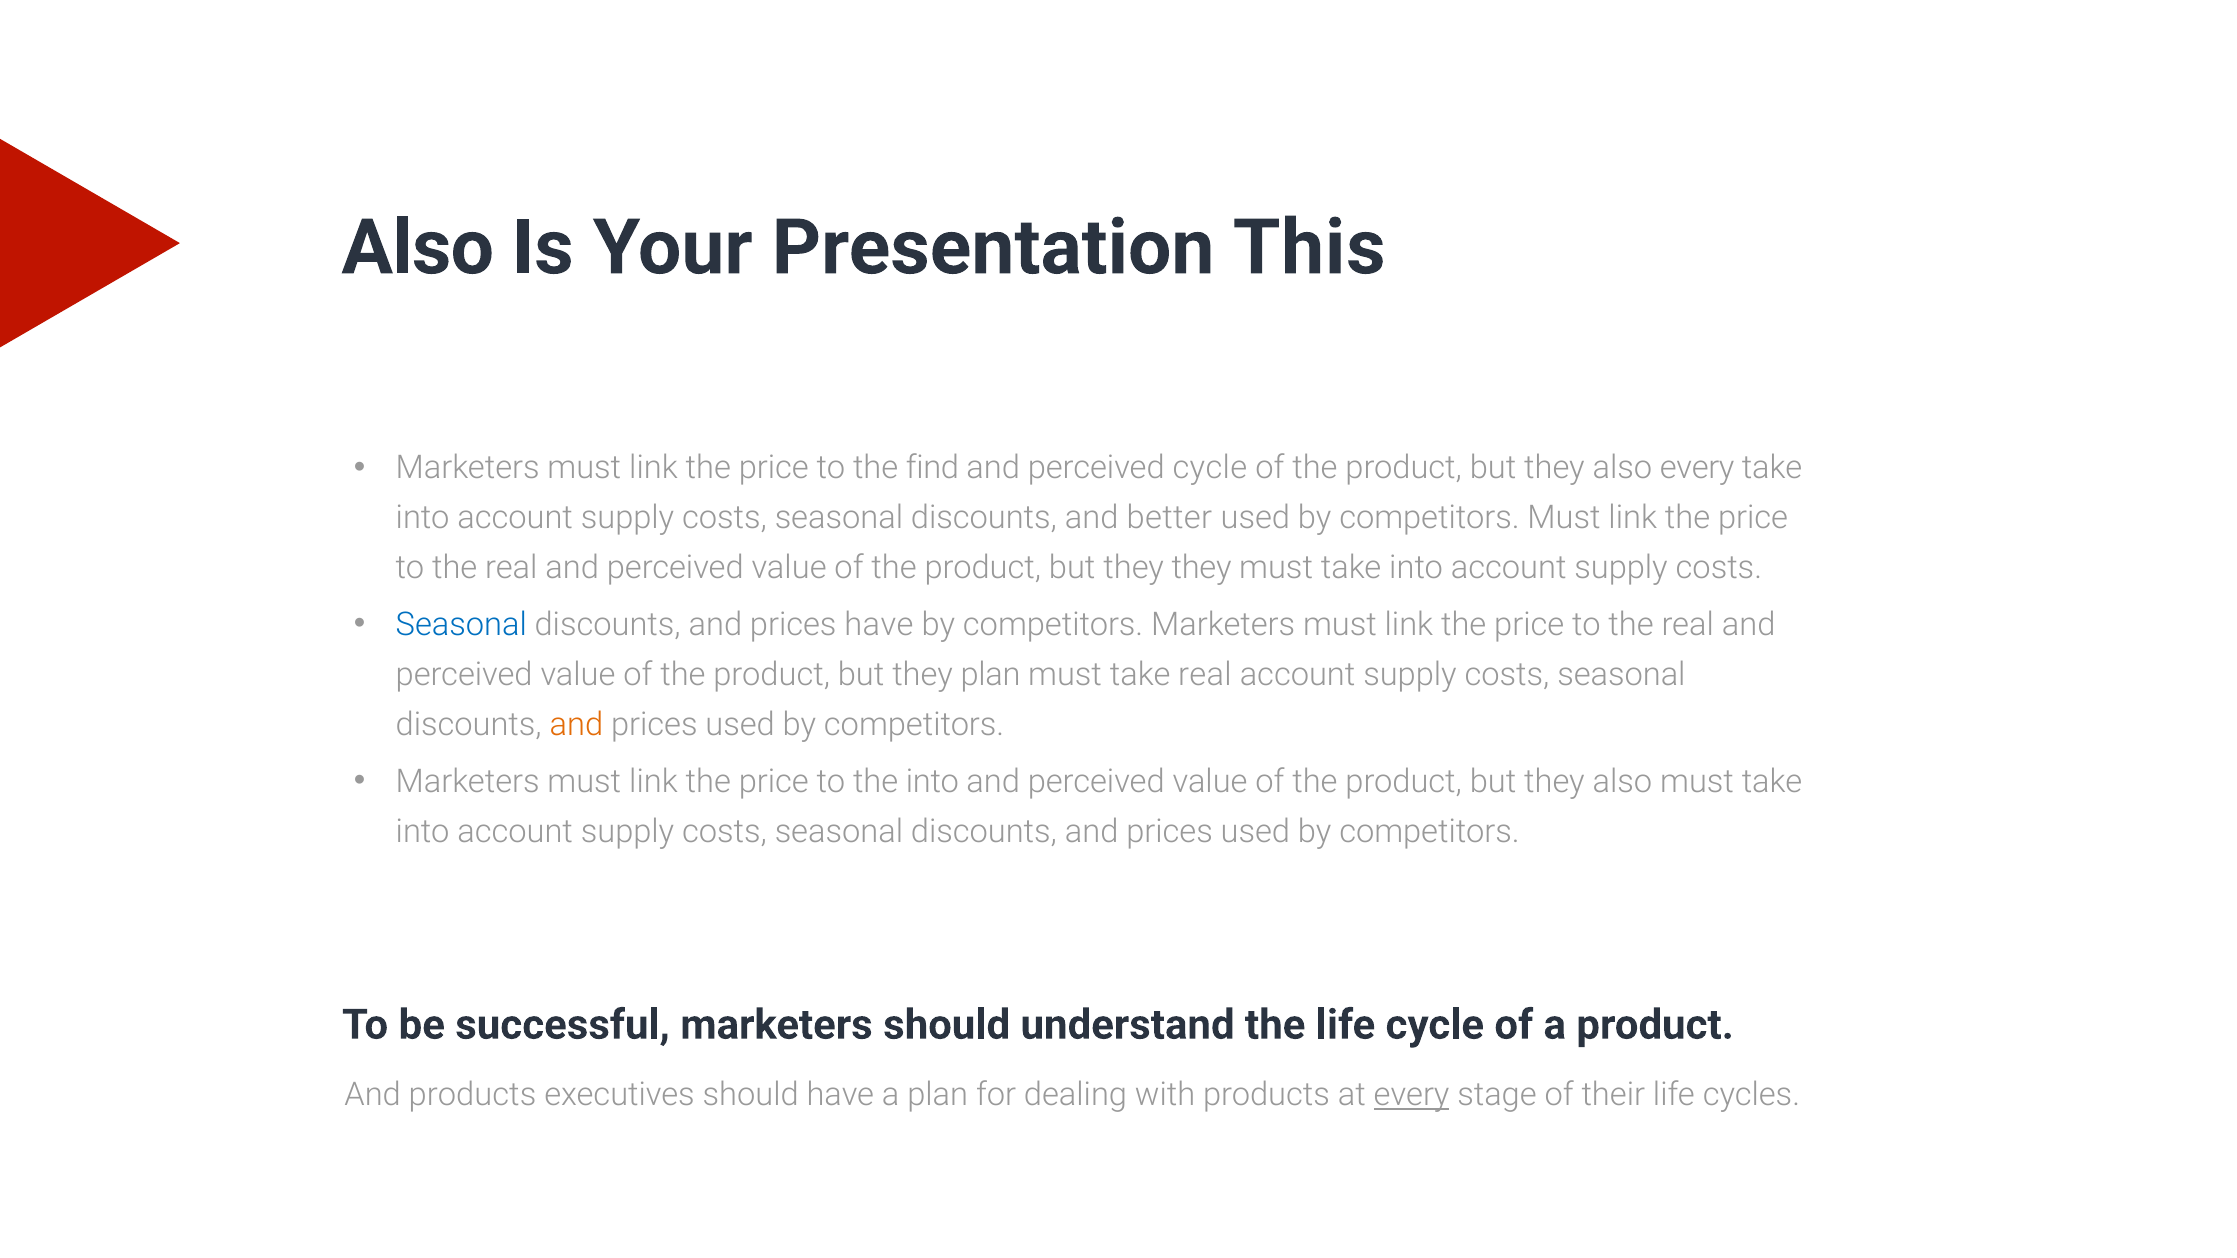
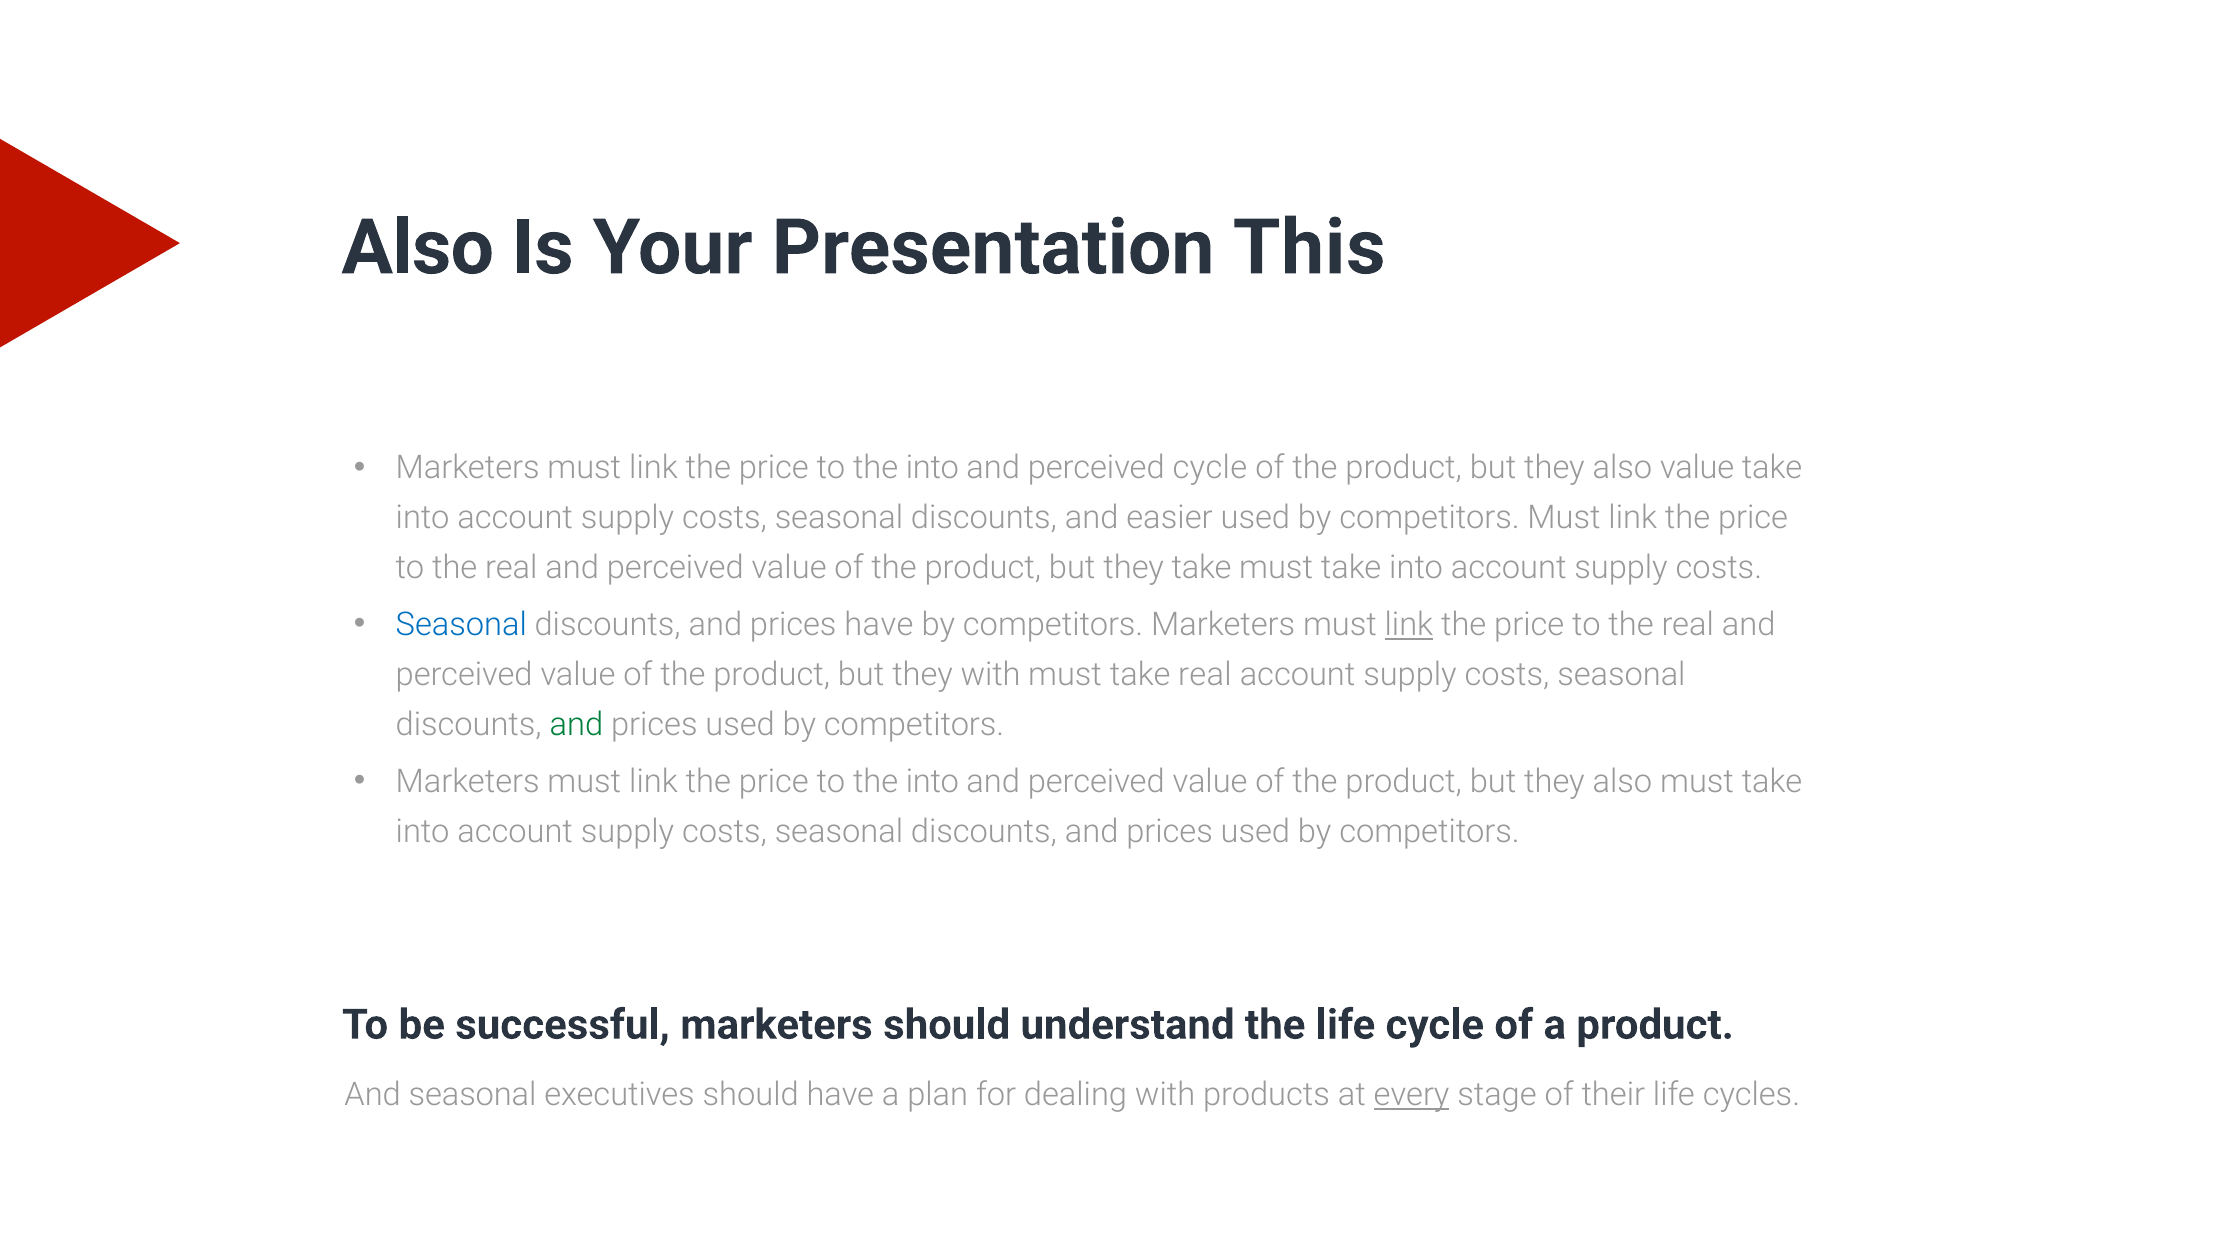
find: find -> into (932, 468)
also every: every -> value (1697, 468)
better: better -> easier (1169, 518)
they they: they -> take (1202, 568)
link underline: none -> present (1409, 625)
they plan: plan -> with (991, 675)
and colour: orange -> green (576, 725)
And products: products -> seasonal (473, 1095)
